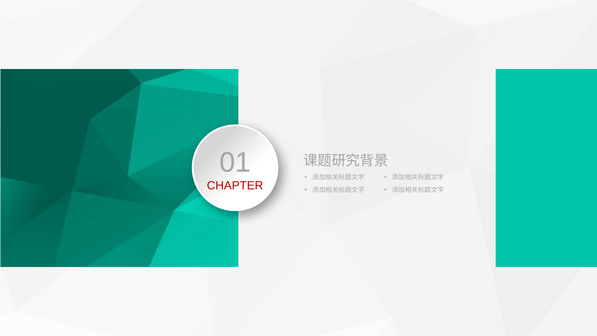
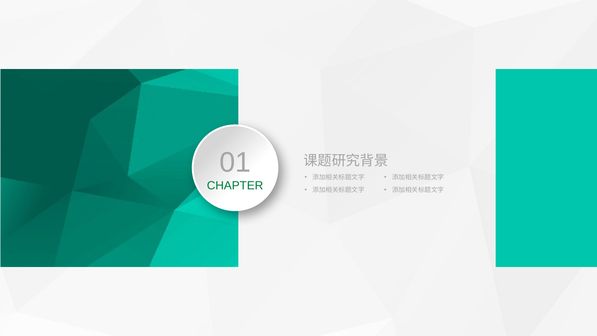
CHAPTER colour: red -> green (235, 185)
